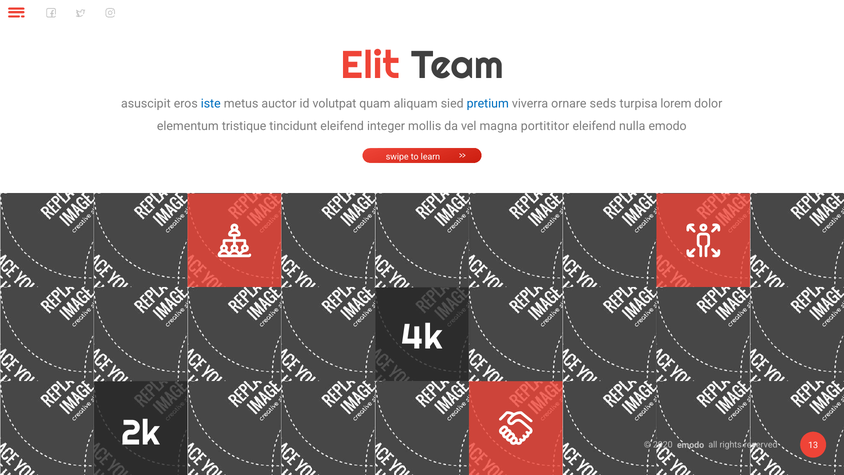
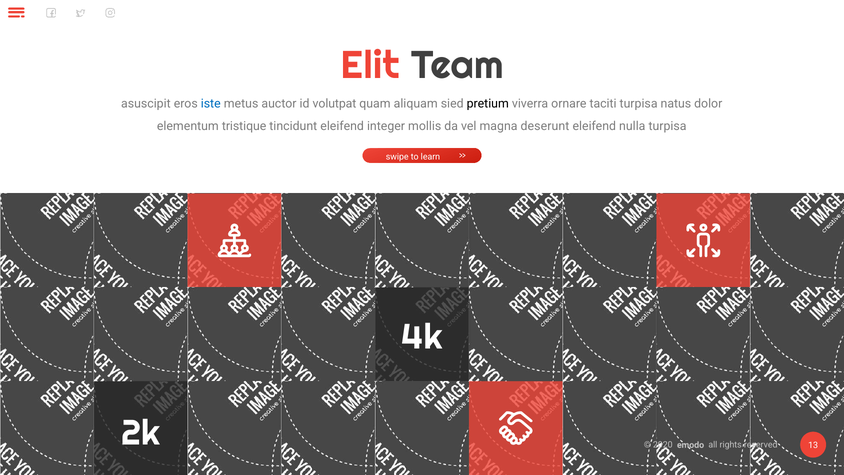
pretium colour: blue -> black (488, 104)
seds: seds -> taciti (603, 104)
lorem: lorem -> natus (676, 104)
portititor: portititor -> deserunt (545, 126)
nulla emodo: emodo -> turpisa (667, 126)
